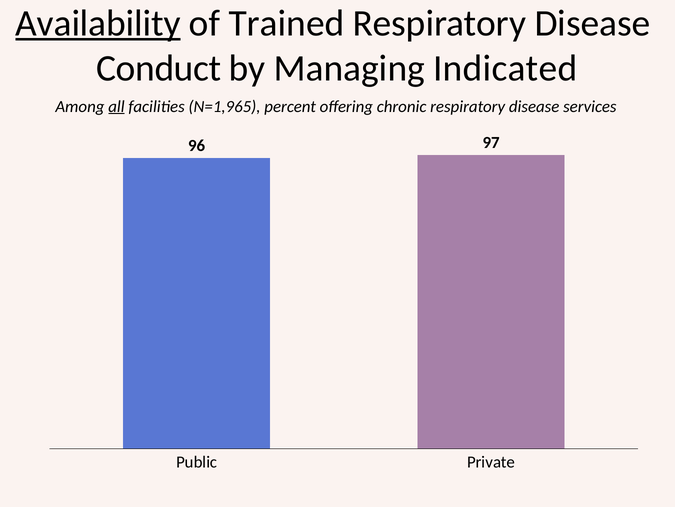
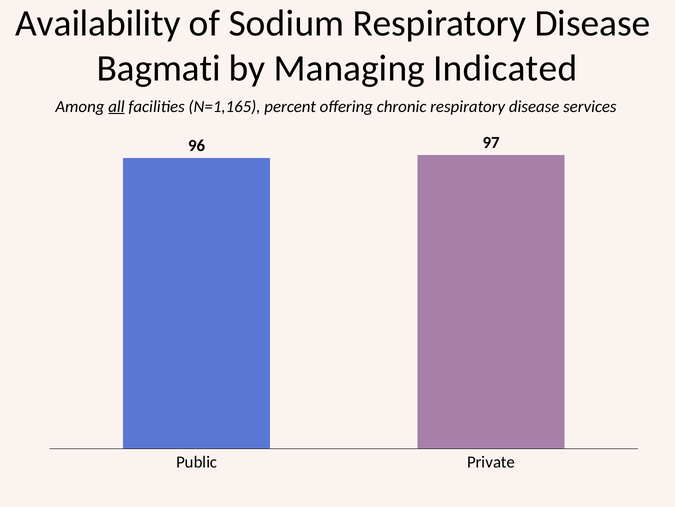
Availability underline: present -> none (98, 23)
Trained: Trained -> Sodium (286, 23)
Conduct: Conduct -> Bagmati (159, 68)
N=1,965: N=1,965 -> N=1,165 (225, 106)
